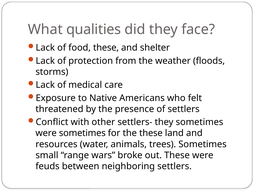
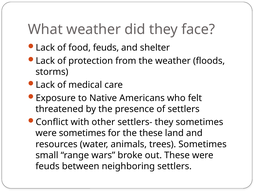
What qualities: qualities -> weather (94, 29)
food these: these -> feuds (106, 48)
